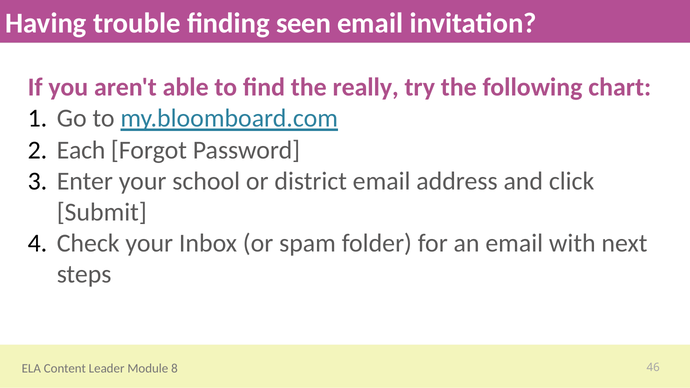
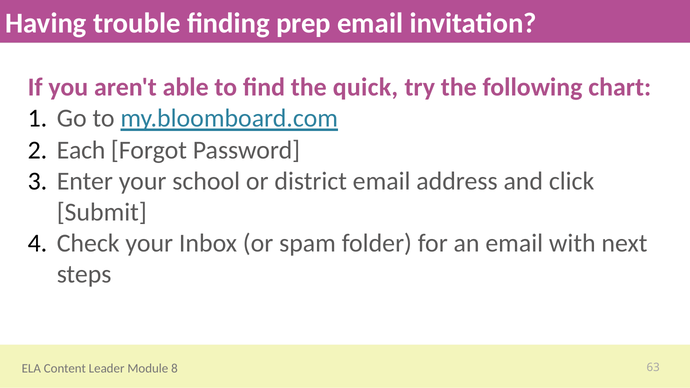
seen: seen -> prep (304, 23)
really: really -> quick (365, 87)
46: 46 -> 63 (653, 368)
